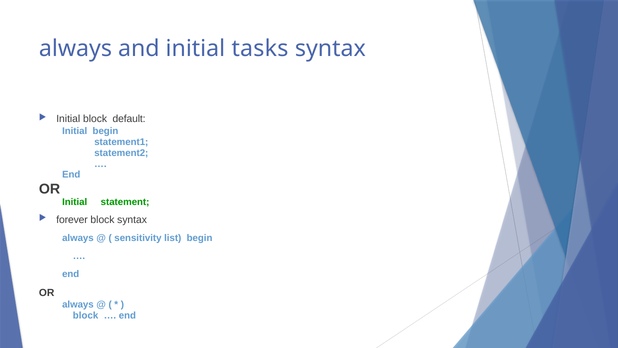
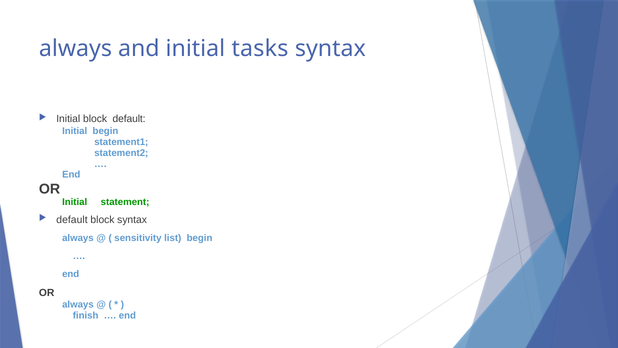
forever: forever -> default (72, 219)
block: block -> finish (86, 315)
